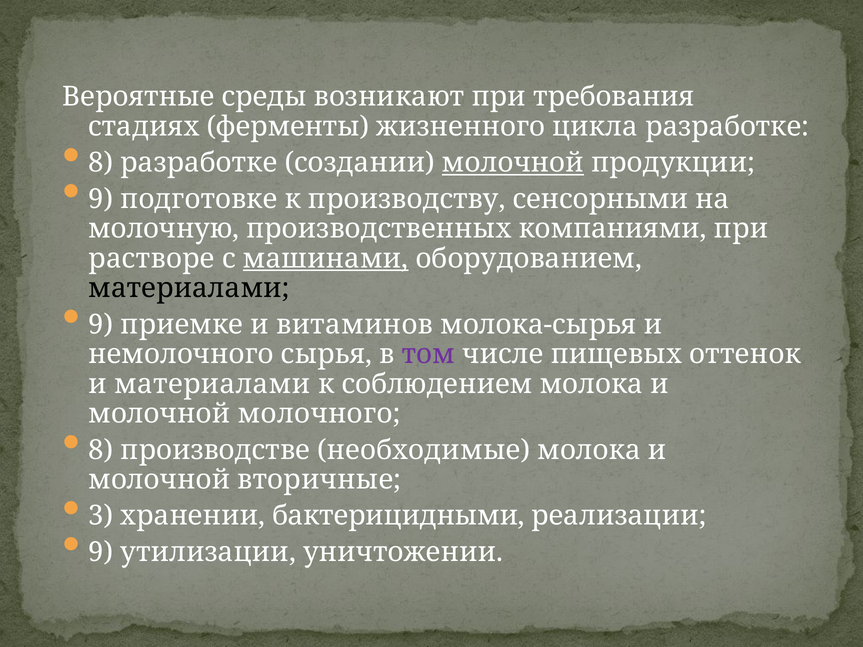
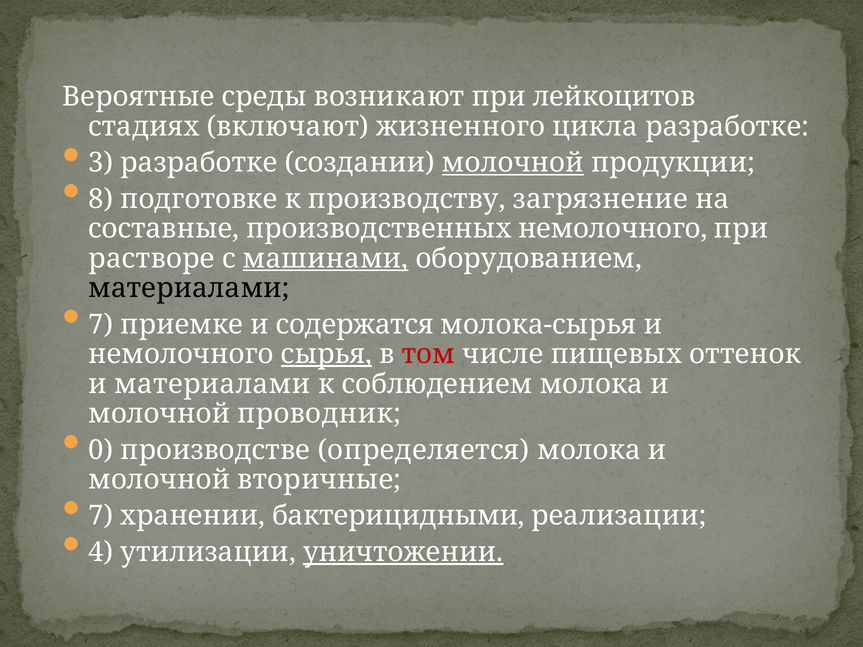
требования: требования -> лейкоцитов (614, 97)
ферменты: ферменты -> включают (288, 127)
8: 8 -> 3 (101, 163)
9: 9 -> 8 (101, 199)
сенсорными: сенсорными -> загрязнение (600, 199)
молочную: молочную -> составные (164, 229)
производственных компаниями: компаниями -> немолочного (613, 229)
9: 9 -> 7 (101, 325)
витаминов: витаминов -> содержатся (355, 325)
сырья underline: none -> present (327, 354)
том colour: purple -> red (428, 354)
молочного: молочного -> проводник (319, 414)
8: 8 -> 0 (101, 450)
необходимые: необходимые -> определяется (424, 450)
3: 3 -> 7 (101, 516)
9: 9 -> 4 (101, 552)
уничтожении underline: none -> present (403, 552)
